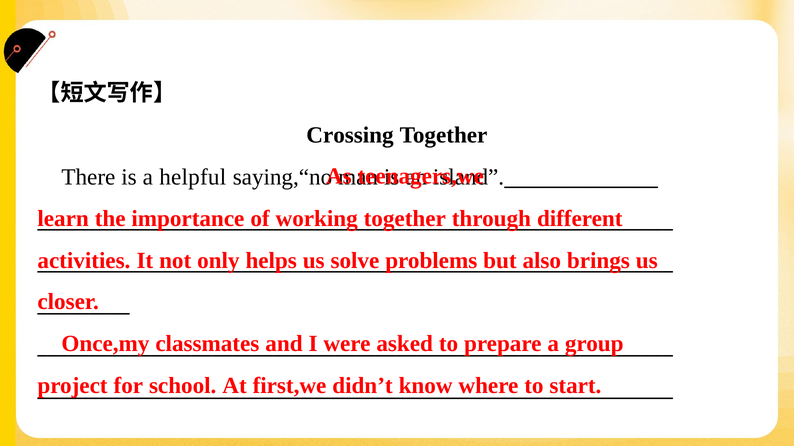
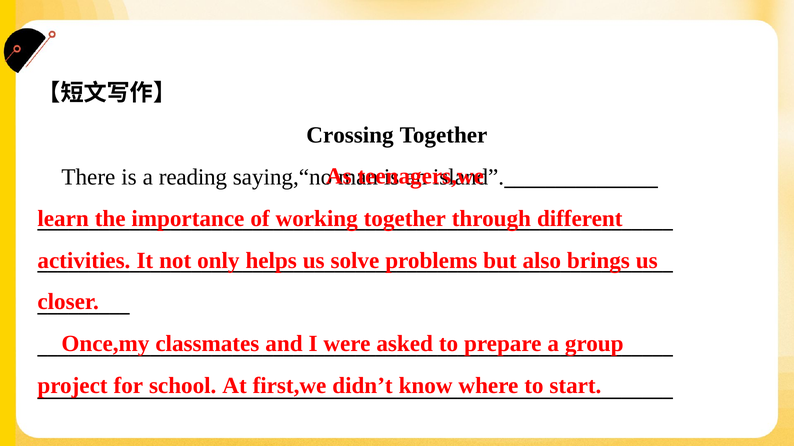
helpful: helpful -> reading (193, 178)
